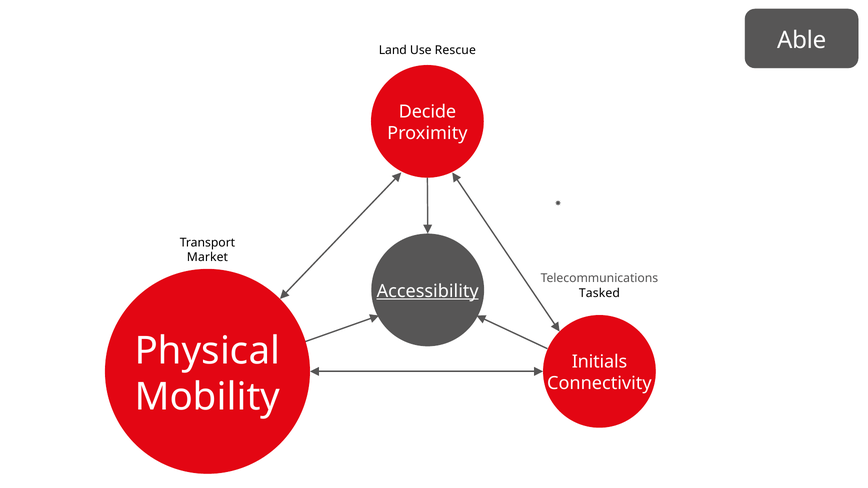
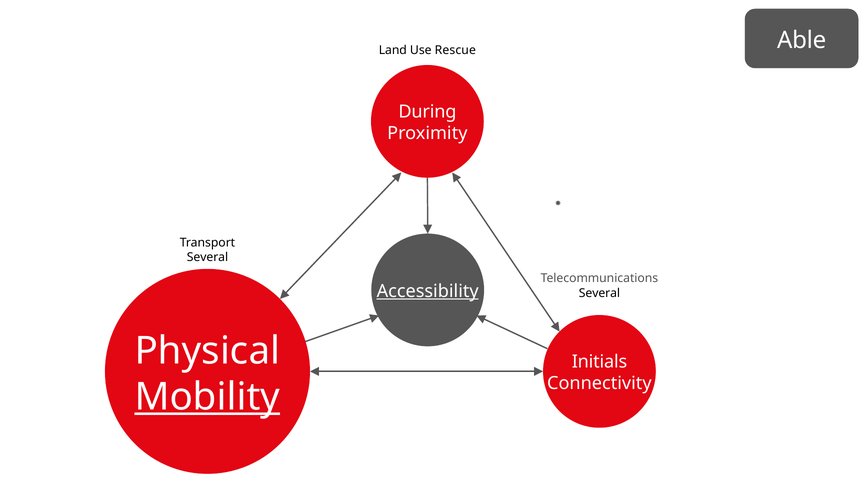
Decide: Decide -> During (427, 112)
Market: Market -> Several (208, 257)
Tasked: Tasked -> Several (599, 293)
Mobility underline: none -> present (207, 397)
